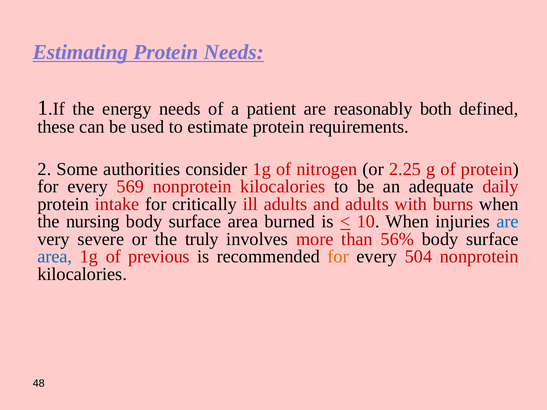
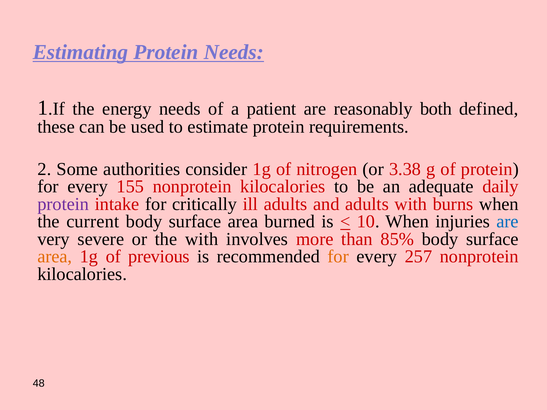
2.25: 2.25 -> 3.38 (405, 169)
569: 569 -> 155 (130, 187)
protein colour: black -> purple (63, 204)
nursing: nursing -> current (93, 222)
the truly: truly -> with (202, 239)
56%: 56% -> 85% (397, 239)
area colour: blue -> orange (55, 257)
504: 504 -> 257 (418, 257)
